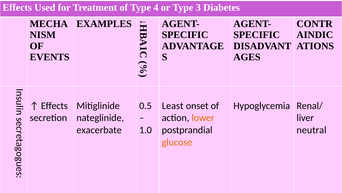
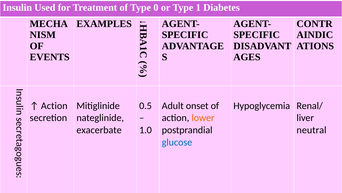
Effects: Effects -> Insulin (17, 8)
4: 4 -> 0 (156, 8)
Type 3: 3 -> 1 (198, 8)
Effects: Effects -> Action (54, 105)
Least: Least -> Adult (173, 105)
glucose colour: orange -> blue (177, 142)
